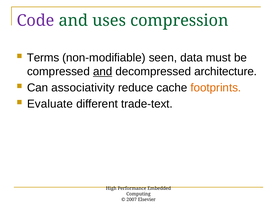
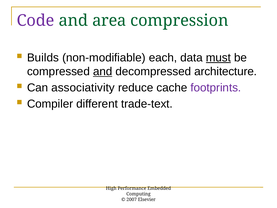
uses: uses -> area (109, 21)
Terms: Terms -> Builds (43, 58)
seen: seen -> each (163, 58)
must underline: none -> present (218, 58)
footprints colour: orange -> purple (216, 88)
Evaluate: Evaluate -> Compiler (50, 104)
